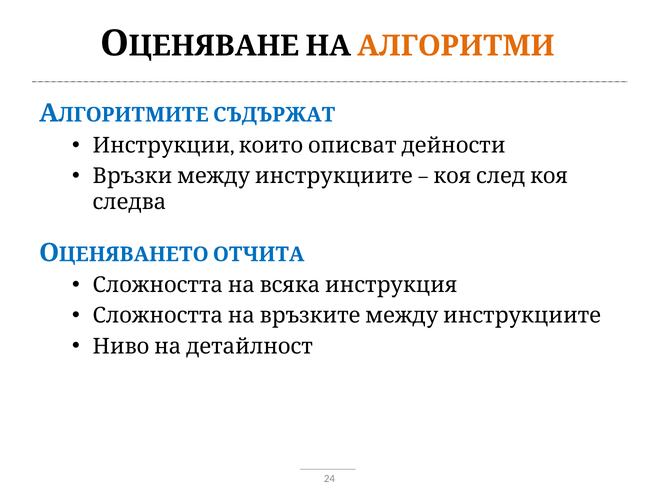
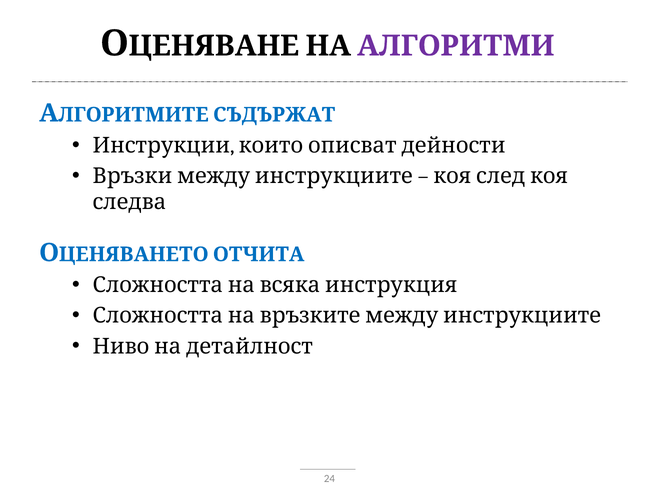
АЛГОРИТМИ colour: orange -> purple (456, 46)
